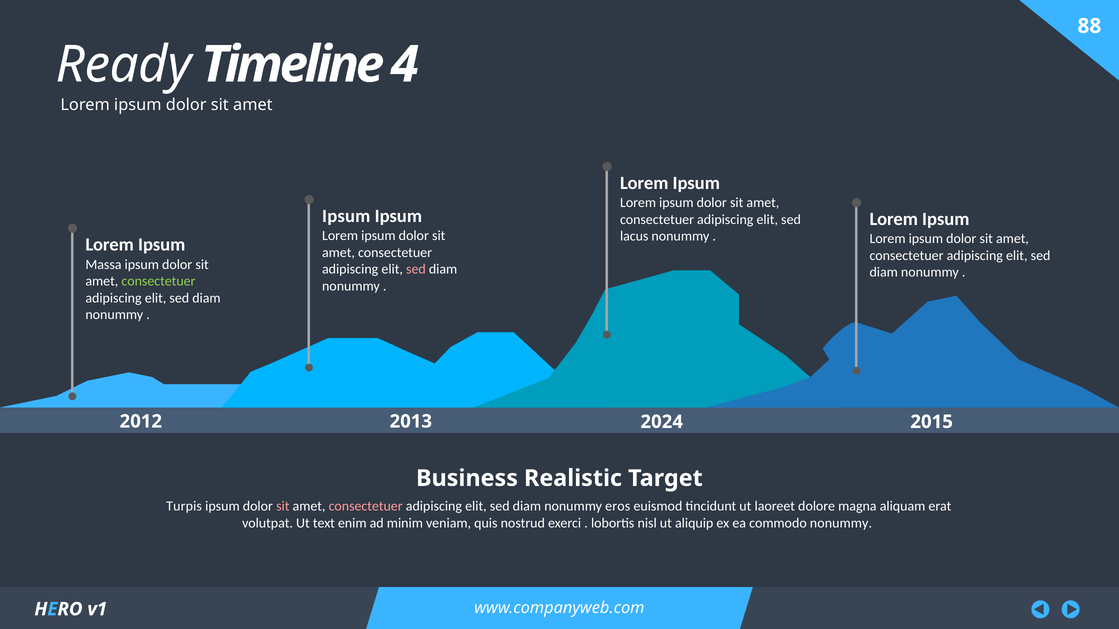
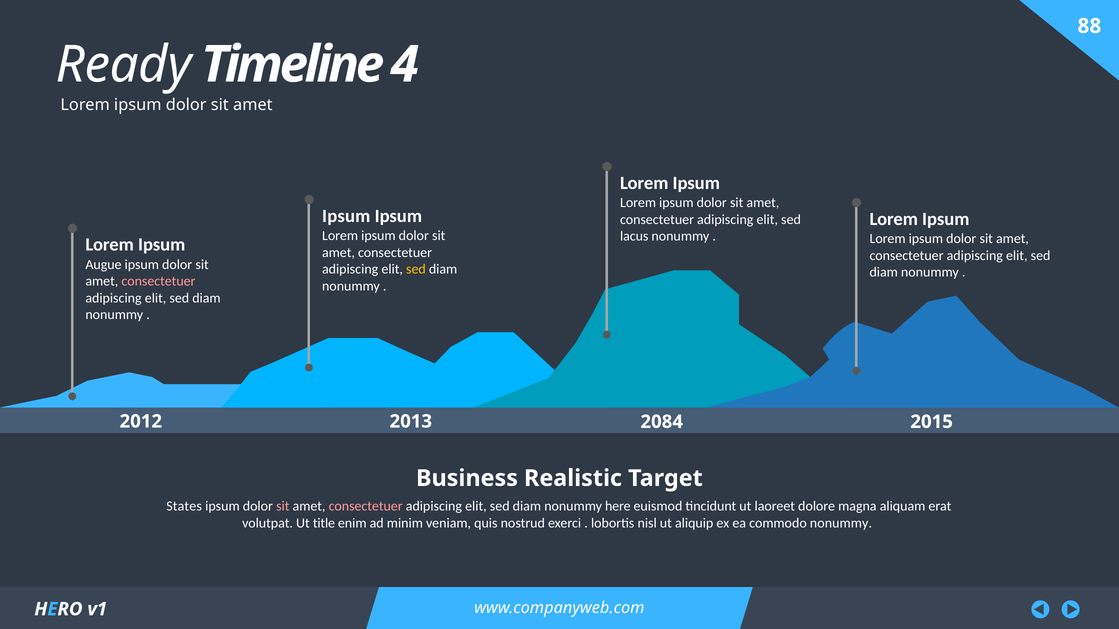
Massa: Massa -> Augue (103, 265)
sed colour: pink -> yellow (416, 269)
consectetuer colour: light green -> pink (158, 281)
2024: 2024 -> 2084 (662, 422)
Turpis: Turpis -> States (184, 506)
eros: eros -> here (618, 506)
text: text -> title (324, 523)
